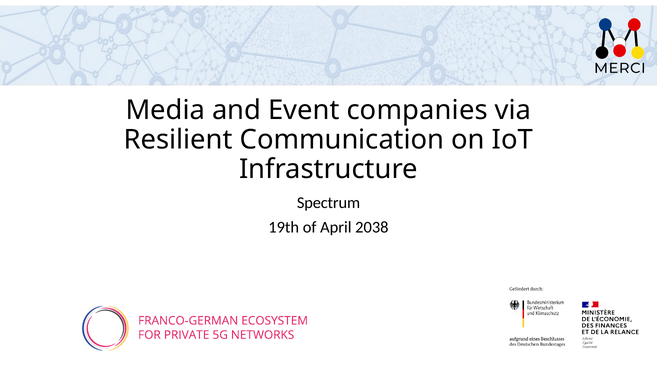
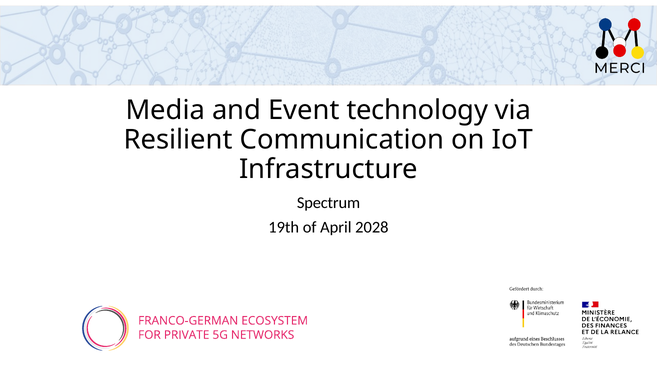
companies: companies -> technology (417, 110)
2038: 2038 -> 2028 (372, 228)
